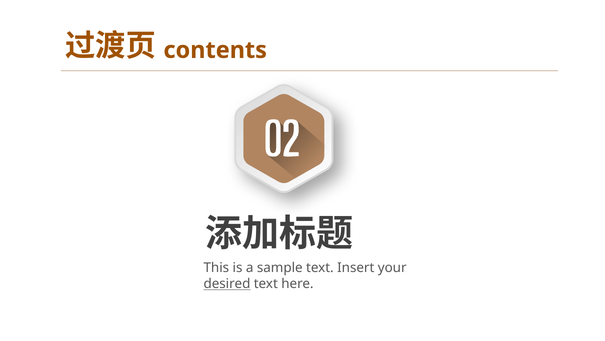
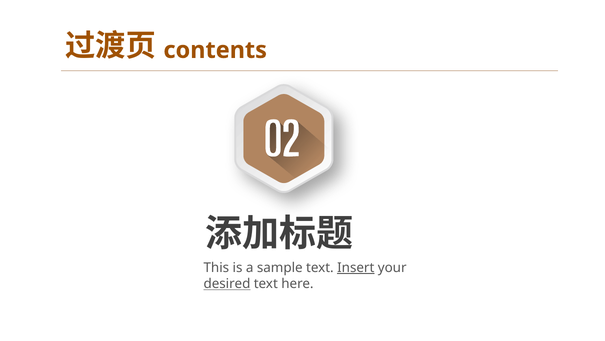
Insert underline: none -> present (356, 267)
